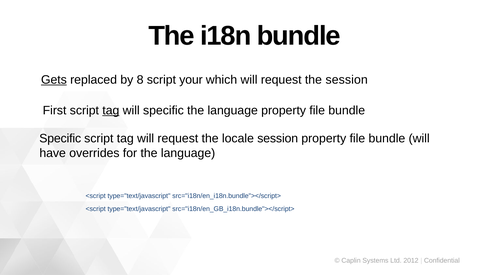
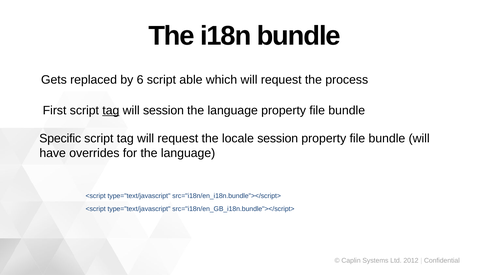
Gets underline: present -> none (54, 80)
8: 8 -> 6 (140, 80)
your: your -> able (191, 80)
the session: session -> process (347, 80)
will specific: specific -> session (163, 111)
